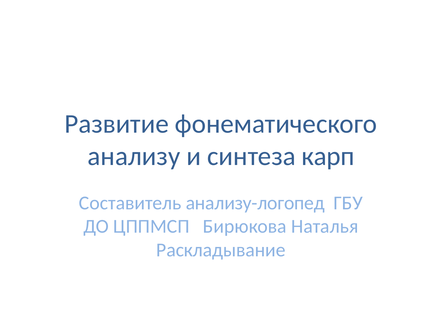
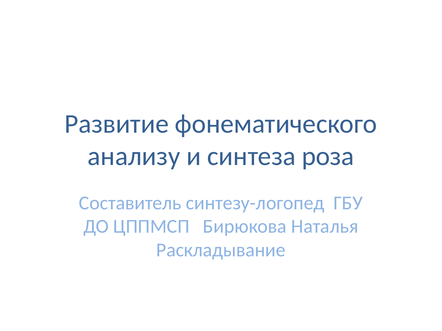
карп: карп -> роза (328, 157)
анализу-логопед: анализу-логопед -> синтезу-логопед (255, 203)
